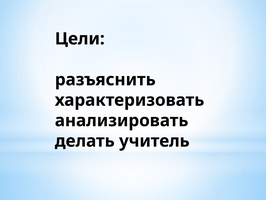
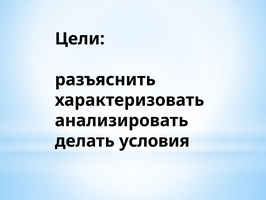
учитель: учитель -> условия (154, 141)
